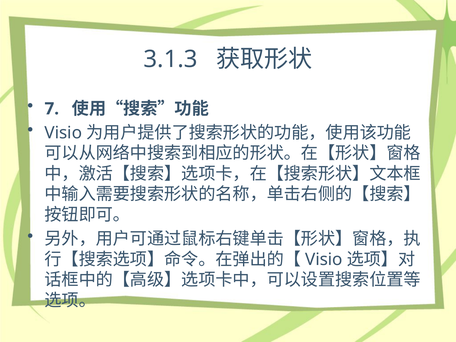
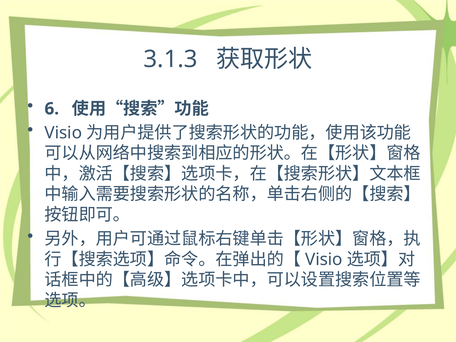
7: 7 -> 6 (52, 109)
